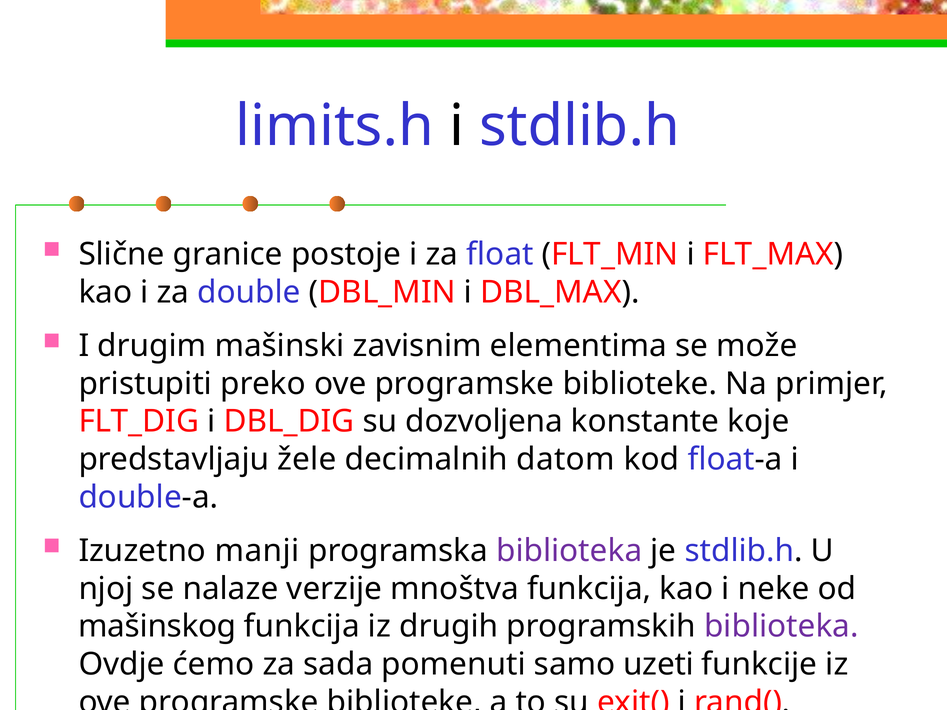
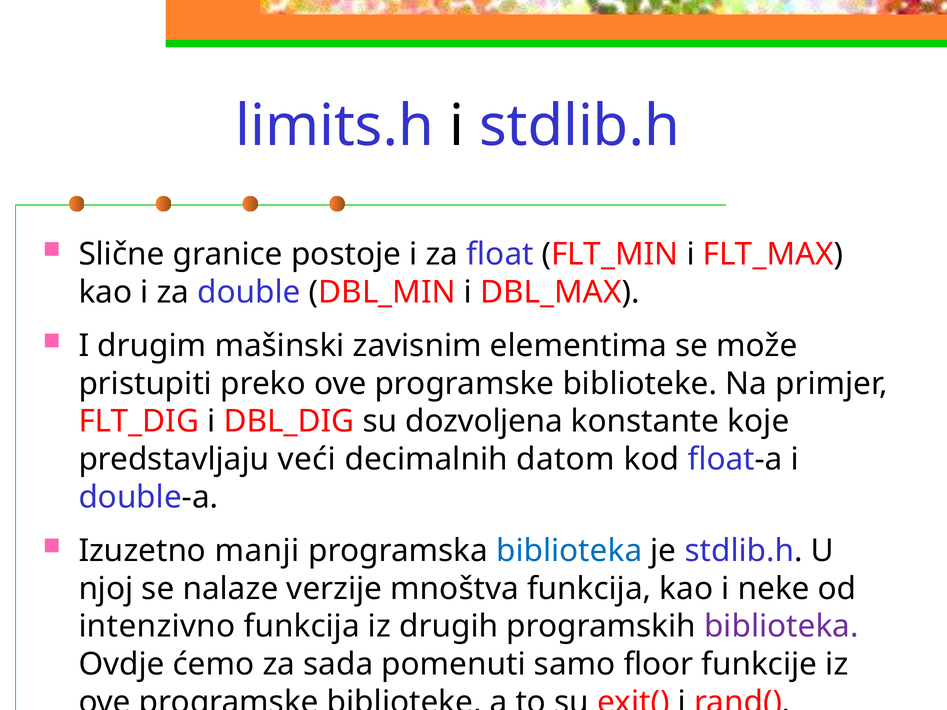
žele: žele -> veći (307, 460)
biblioteka colour: purple -> blue (569, 551)
mašinskog: mašinskog -> intenzivno (157, 627)
uzeti: uzeti -> floor (658, 665)
